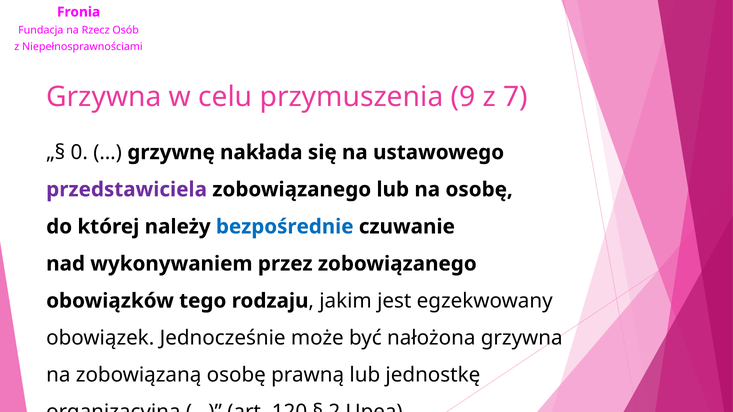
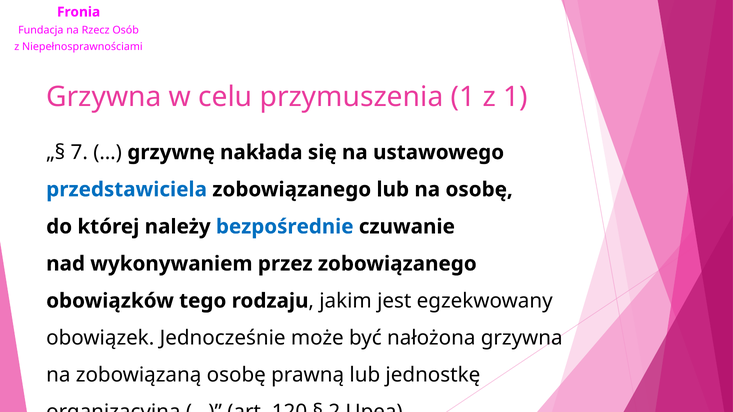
przymuszenia 9: 9 -> 1 (463, 97)
z 7: 7 -> 1 (516, 97)
0: 0 -> 7 (79, 153)
przedstawiciela colour: purple -> blue (127, 190)
